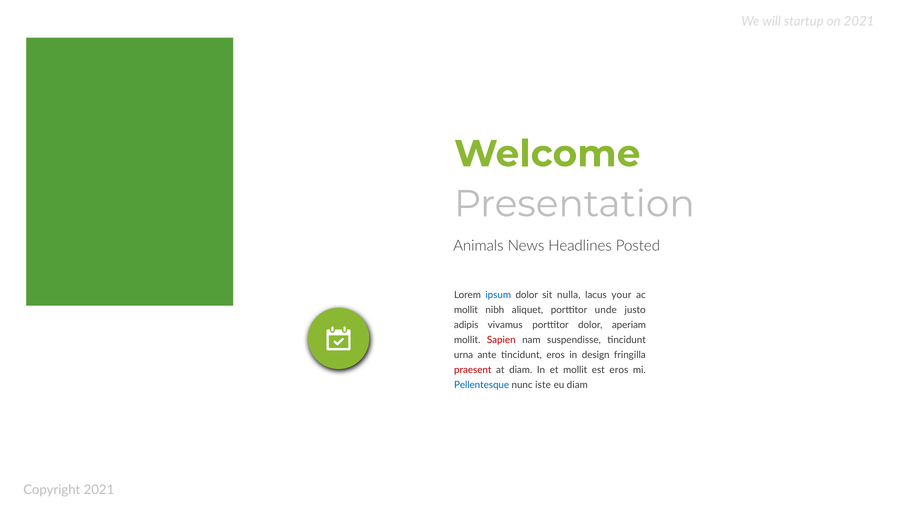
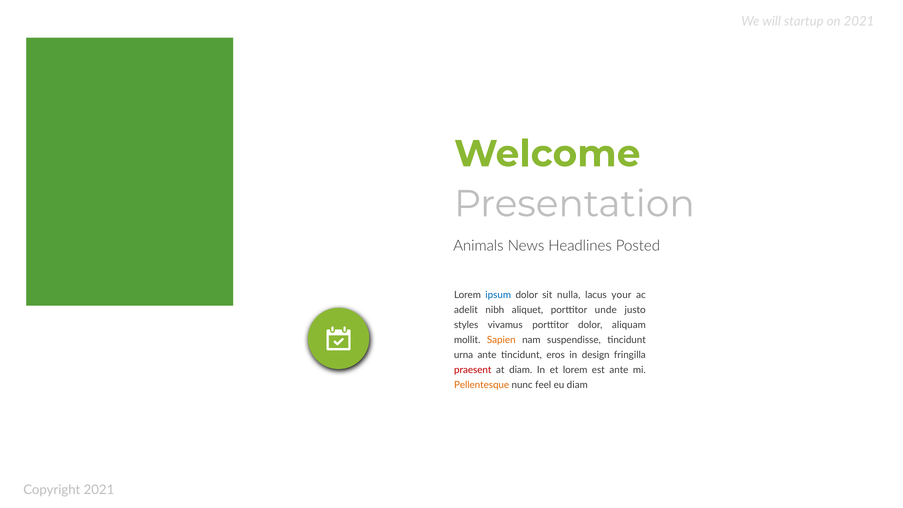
mollit: mollit -> adelit (466, 310)
adipis: adipis -> styles (466, 325)
aperiam: aperiam -> aliquam (629, 325)
Sapien colour: red -> orange (501, 340)
et mollit: mollit -> lorem (575, 370)
est eros: eros -> ante (619, 370)
Pellentesque colour: blue -> orange (482, 385)
iste: iste -> feel (543, 385)
